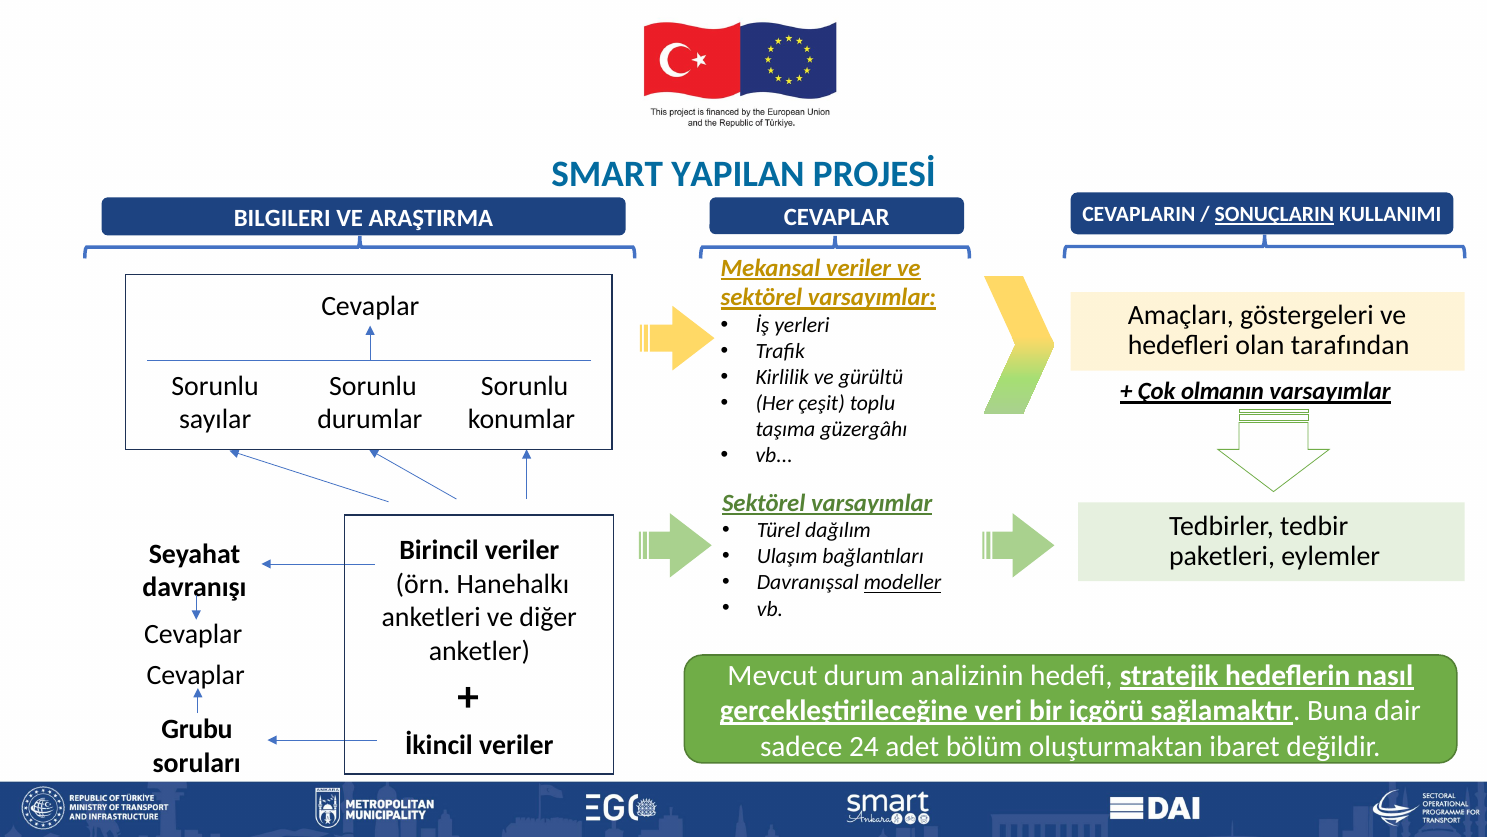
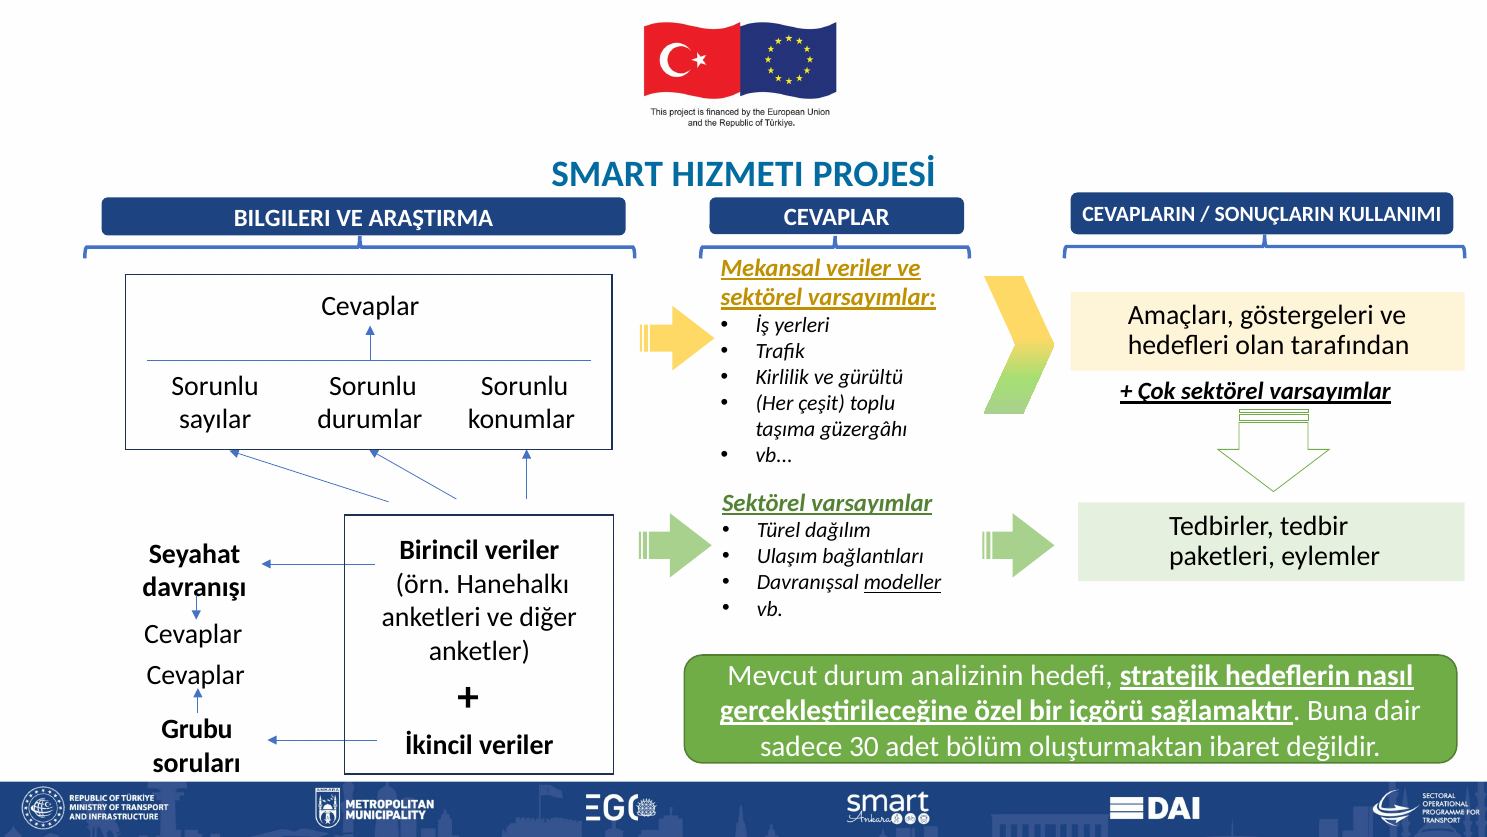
YAPILAN: YAPILAN -> HIZMETI (738, 174)
SONUÇLARIN underline: present -> none (1274, 215)
Çok olmanın: olmanın -> sektörel (1222, 391)
veri: veri -> özel (999, 710)
24: 24 -> 30 (864, 746)
